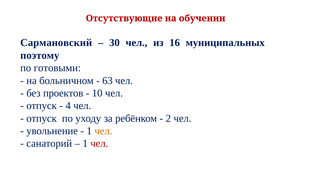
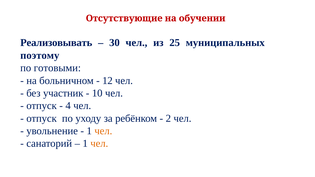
Сармановский: Сармановский -> Реализовывать (56, 43)
16: 16 -> 25 (175, 43)
63: 63 -> 12 (107, 81)
проектов: проектов -> участник (63, 93)
чел colour: red -> orange (99, 144)
